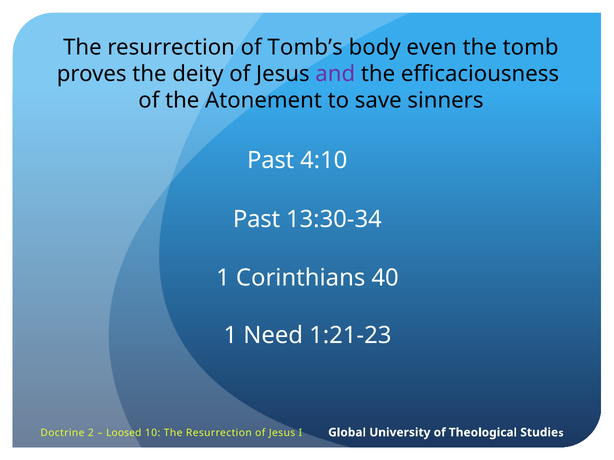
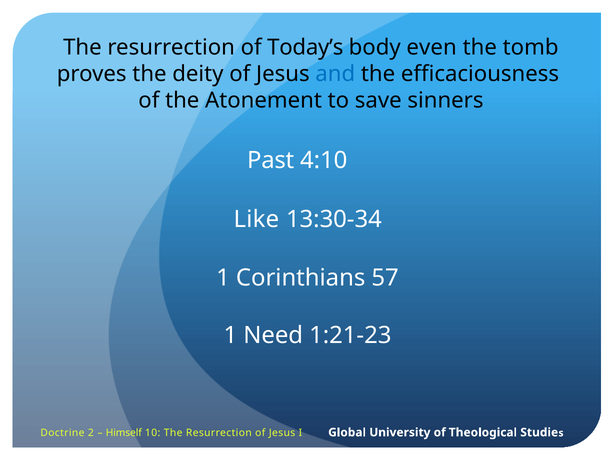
Tomb’s: Tomb’s -> Today’s (305, 48)
and colour: purple -> blue (335, 74)
Past: Past -> Like (256, 219)
40: 40 -> 57 (385, 278)
Loosed: Loosed -> Himself (124, 433)
